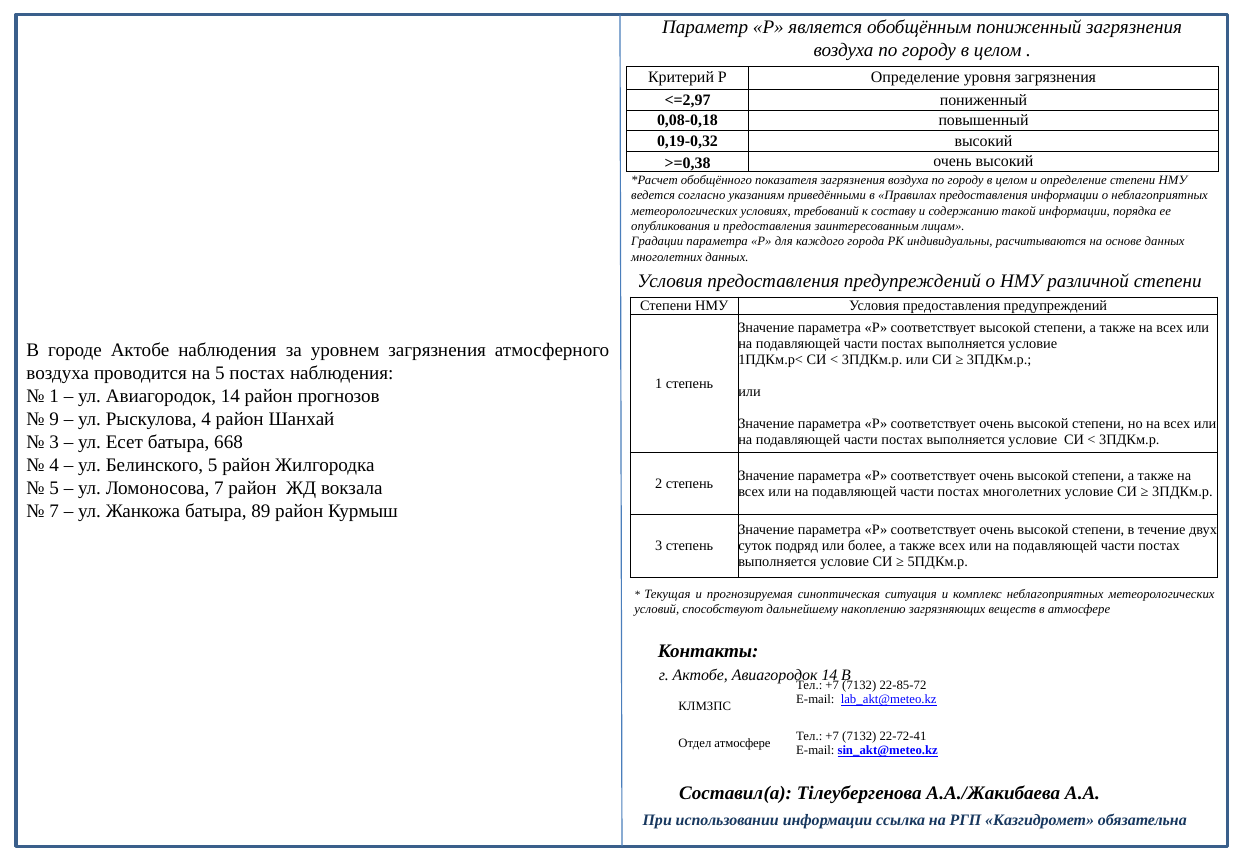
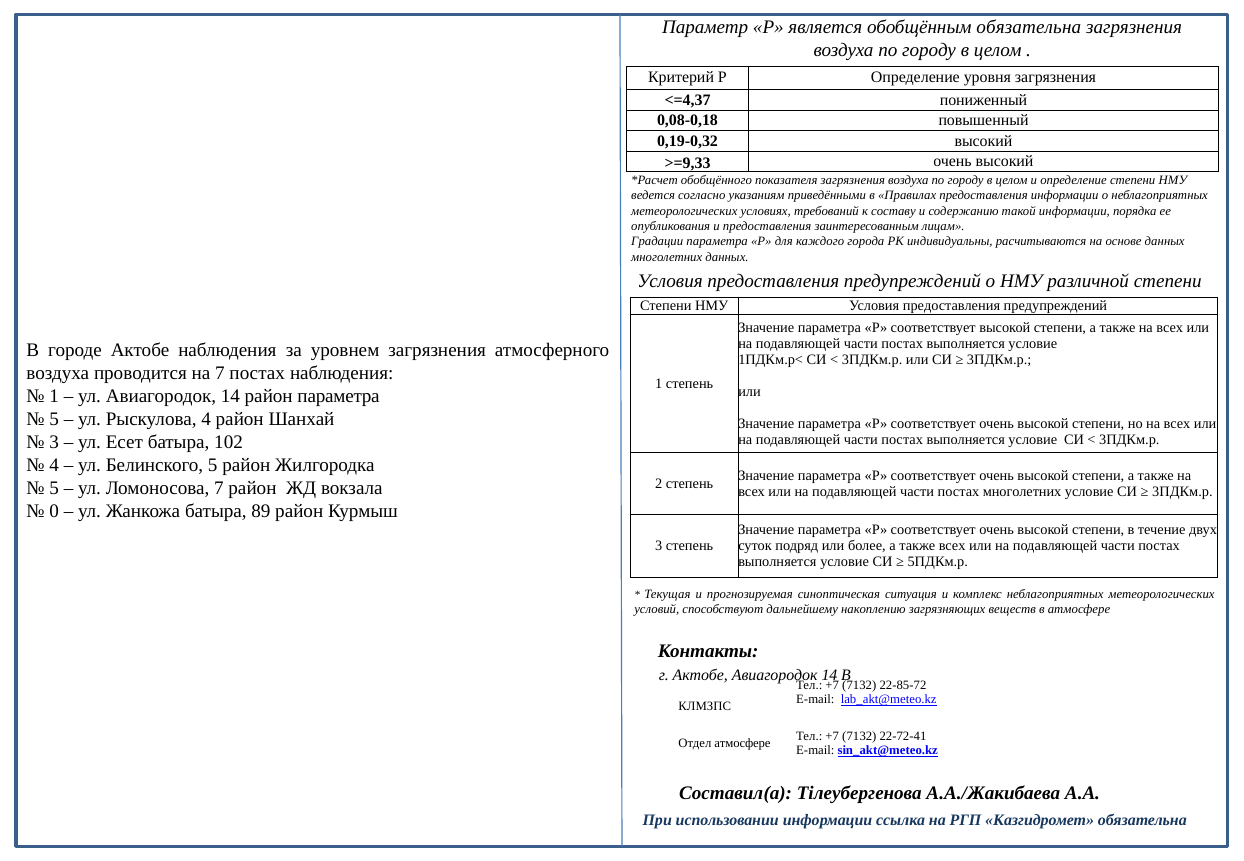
обобщённым пониженный: пониженный -> обязательна (1029, 27)
<=2,97: <=2,97 -> <=4,37 (688, 100)
>=0,38: >=0,38 -> >=9,33 (688, 163)
на 5: 5 -> 7 (220, 373)
район прогнозов: прогнозов -> параметра (339, 396)
9: 9 -> 5 (54, 419)
668: 668 -> 102 (229, 442)
7: 7 -> 0 (54, 511)
